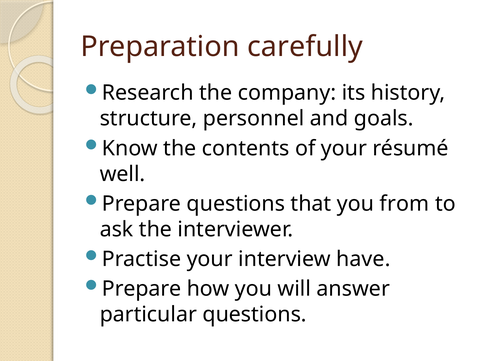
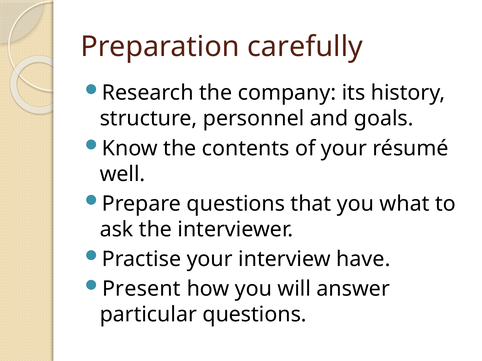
from: from -> what (405, 204)
Prepare: Prepare -> Present (141, 289)
